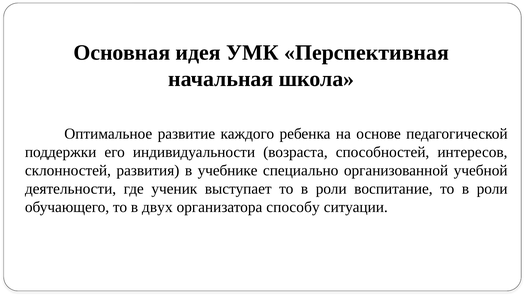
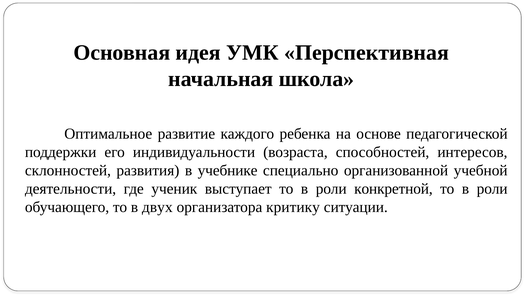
воспитание: воспитание -> конкретной (393, 189)
способу: способу -> критику (293, 207)
